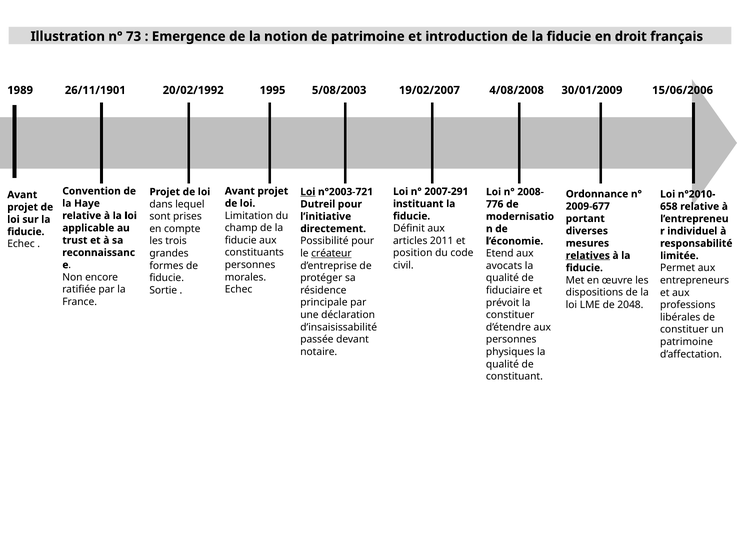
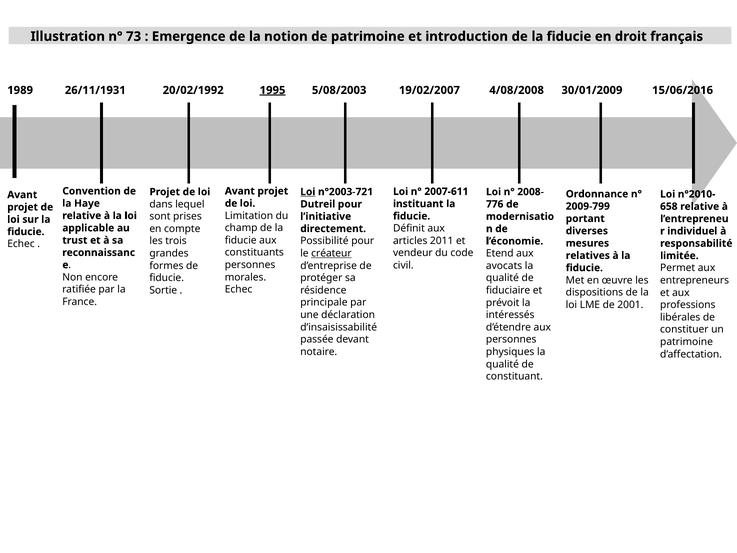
26/11/1901: 26/11/1901 -> 26/11/1931 (95, 90)
1995 underline: none -> present (273, 90)
15/06/2006: 15/06/2006 -> 15/06/2016 (683, 90)
2007-291: 2007-291 -> 2007-611 (446, 191)
2009-677: 2009-677 -> 2009-799 (588, 206)
position: position -> vendeur (413, 253)
relatives underline: present -> none (588, 255)
2048: 2048 -> 2001 (630, 305)
constituer: constituer -> intéressés (510, 315)
